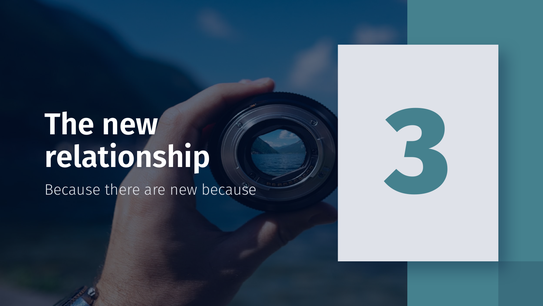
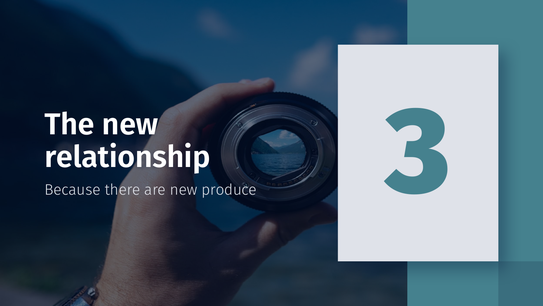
new because: because -> produce (229, 189)
